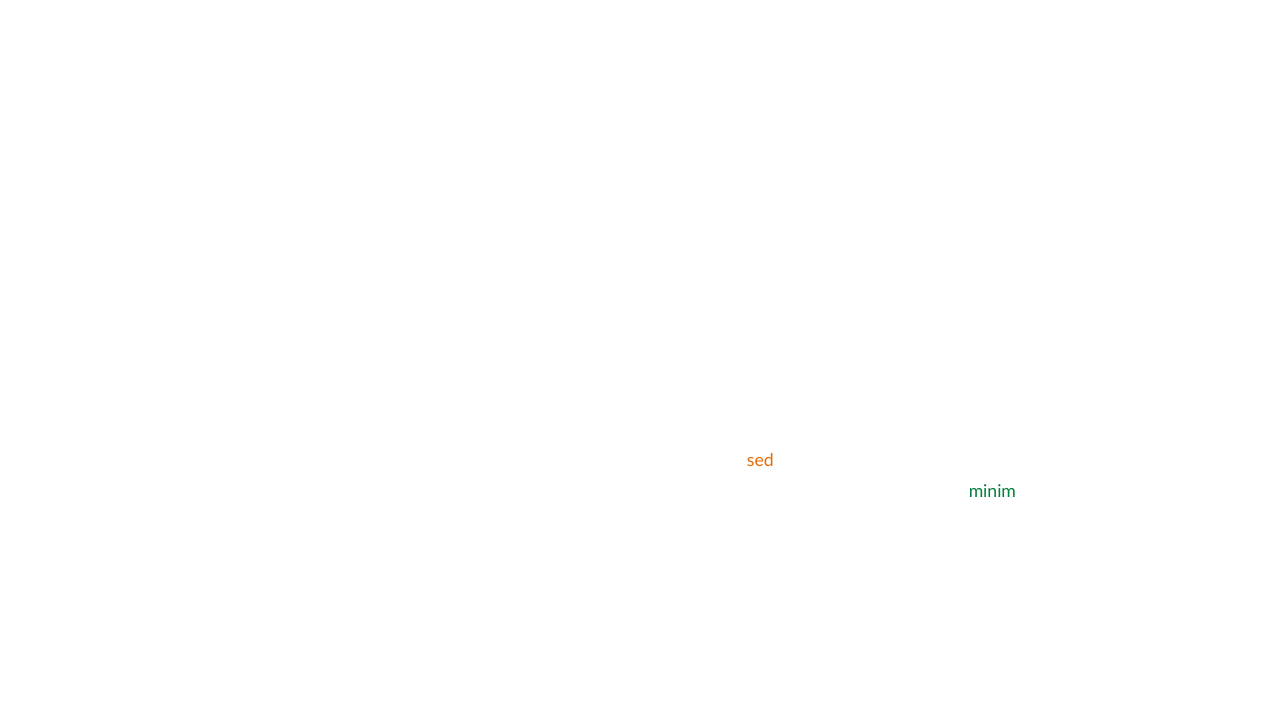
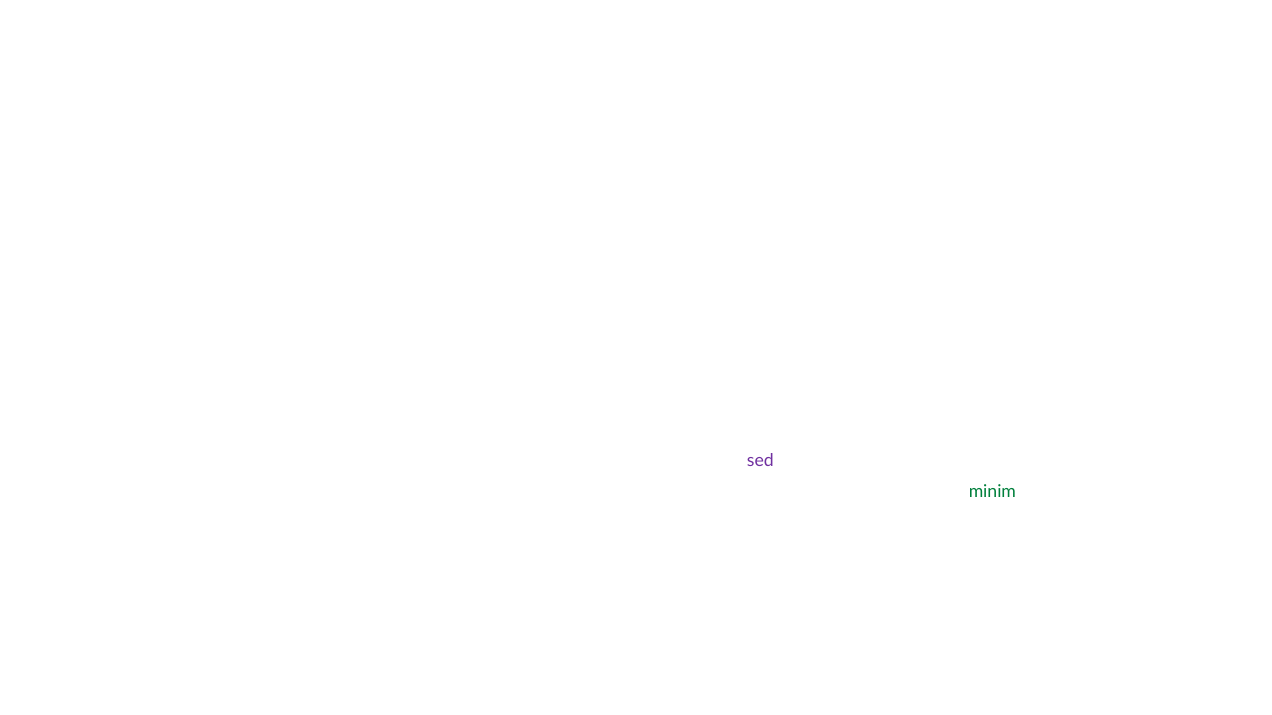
sed colour: orange -> purple (760, 461)
